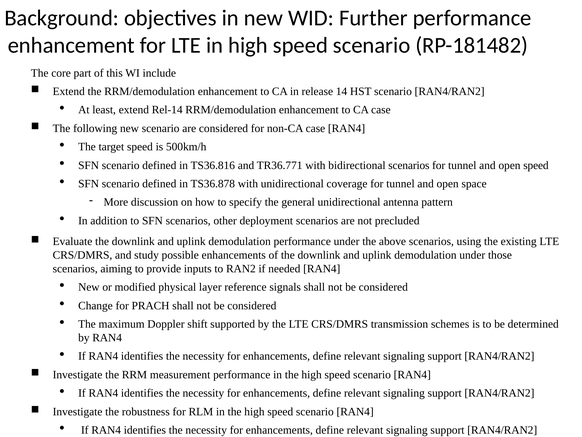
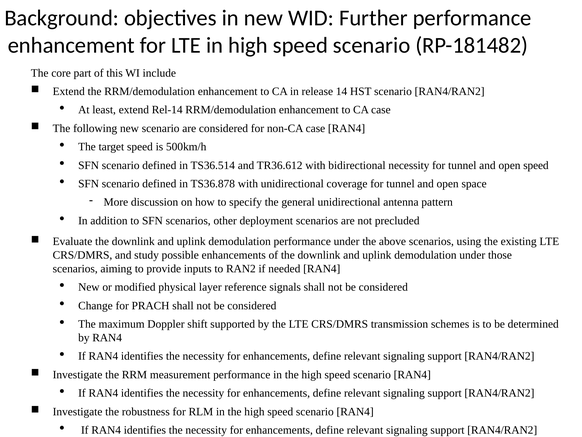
TS36.816: TS36.816 -> TS36.514 (213, 165)
TR36.771: TR36.771 -> TR36.612 (280, 165)
bidirectional scenarios: scenarios -> necessity (409, 165)
